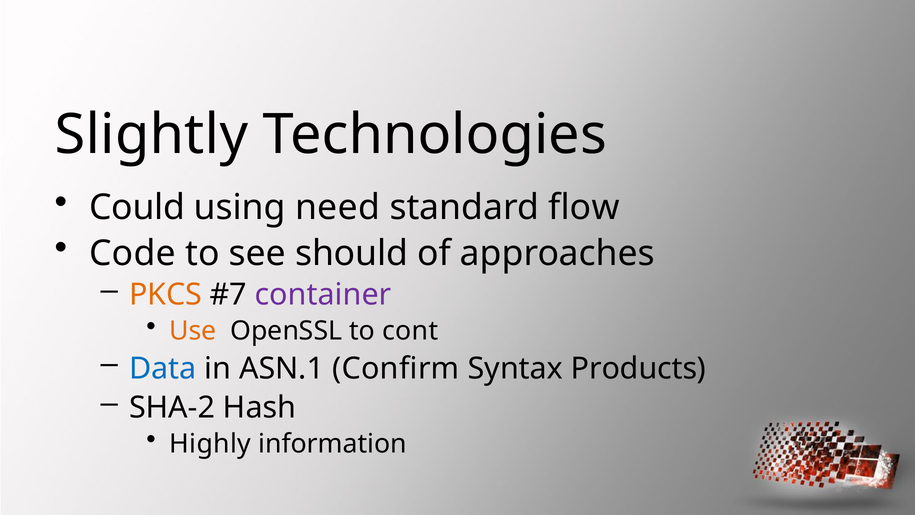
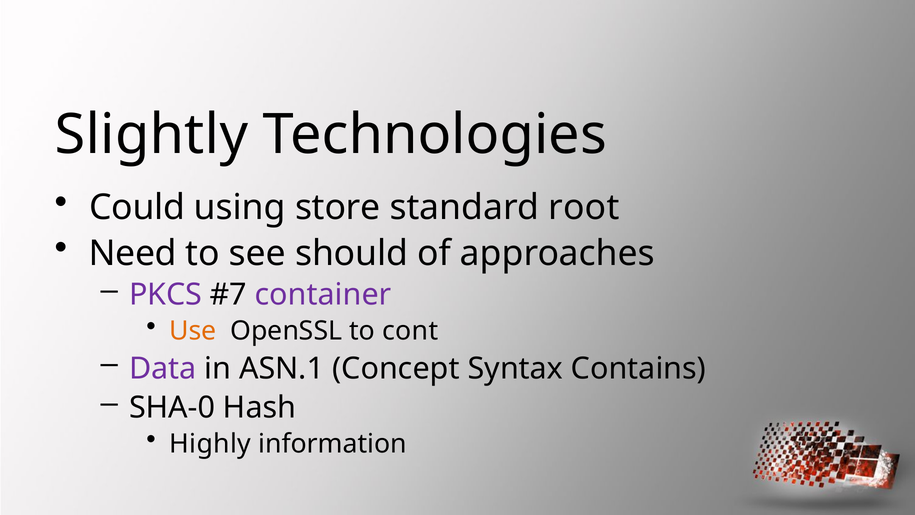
need: need -> store (338, 207)
flow: flow -> root (584, 207)
Code: Code -> Need (133, 253)
PKCS colour: orange -> purple (166, 295)
Data colour: blue -> purple (163, 368)
Confirm: Confirm -> Concept (396, 368)
Products: Products -> Contains (638, 368)
SHA-2: SHA-2 -> SHA-0 (172, 408)
